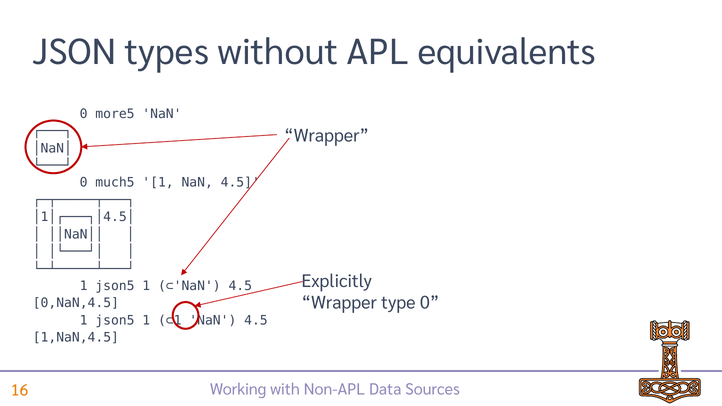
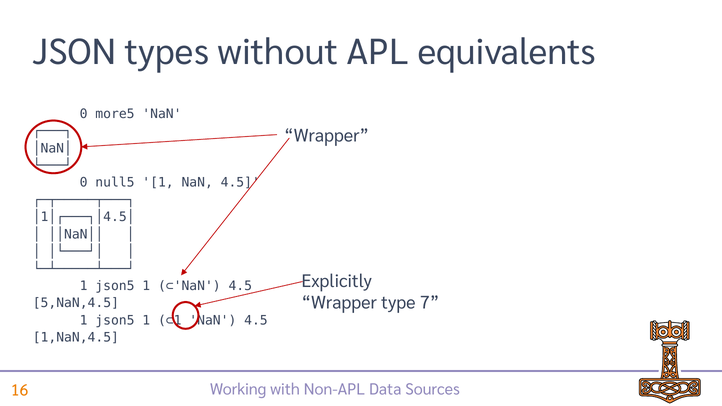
much5: much5 -> null5 (115, 183)
0,NaN,4.5: 0,NaN,4.5 -> 5,NaN,4.5 (76, 303)
type 0: 0 -> 7 (430, 303)
